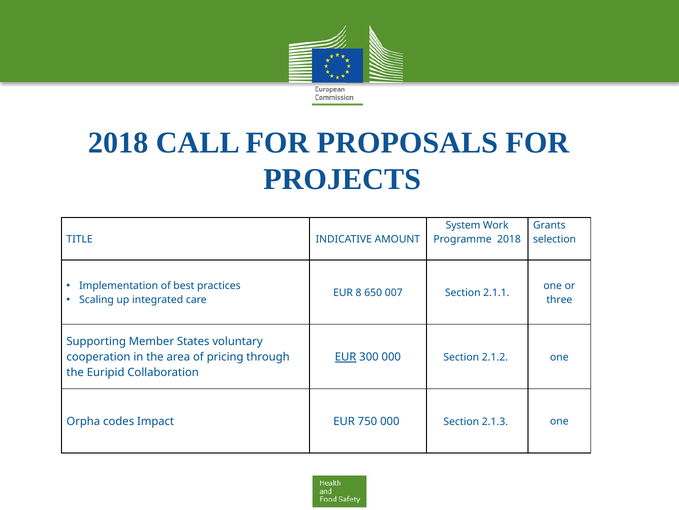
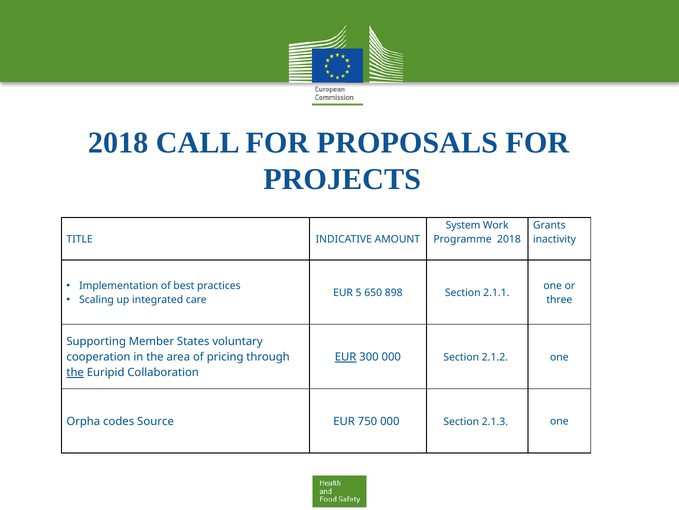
selection: selection -> inactivity (555, 239)
8: 8 -> 5 (359, 292)
007: 007 -> 898 (394, 292)
the underline: none -> present (75, 372)
Impact: Impact -> Source (156, 421)
